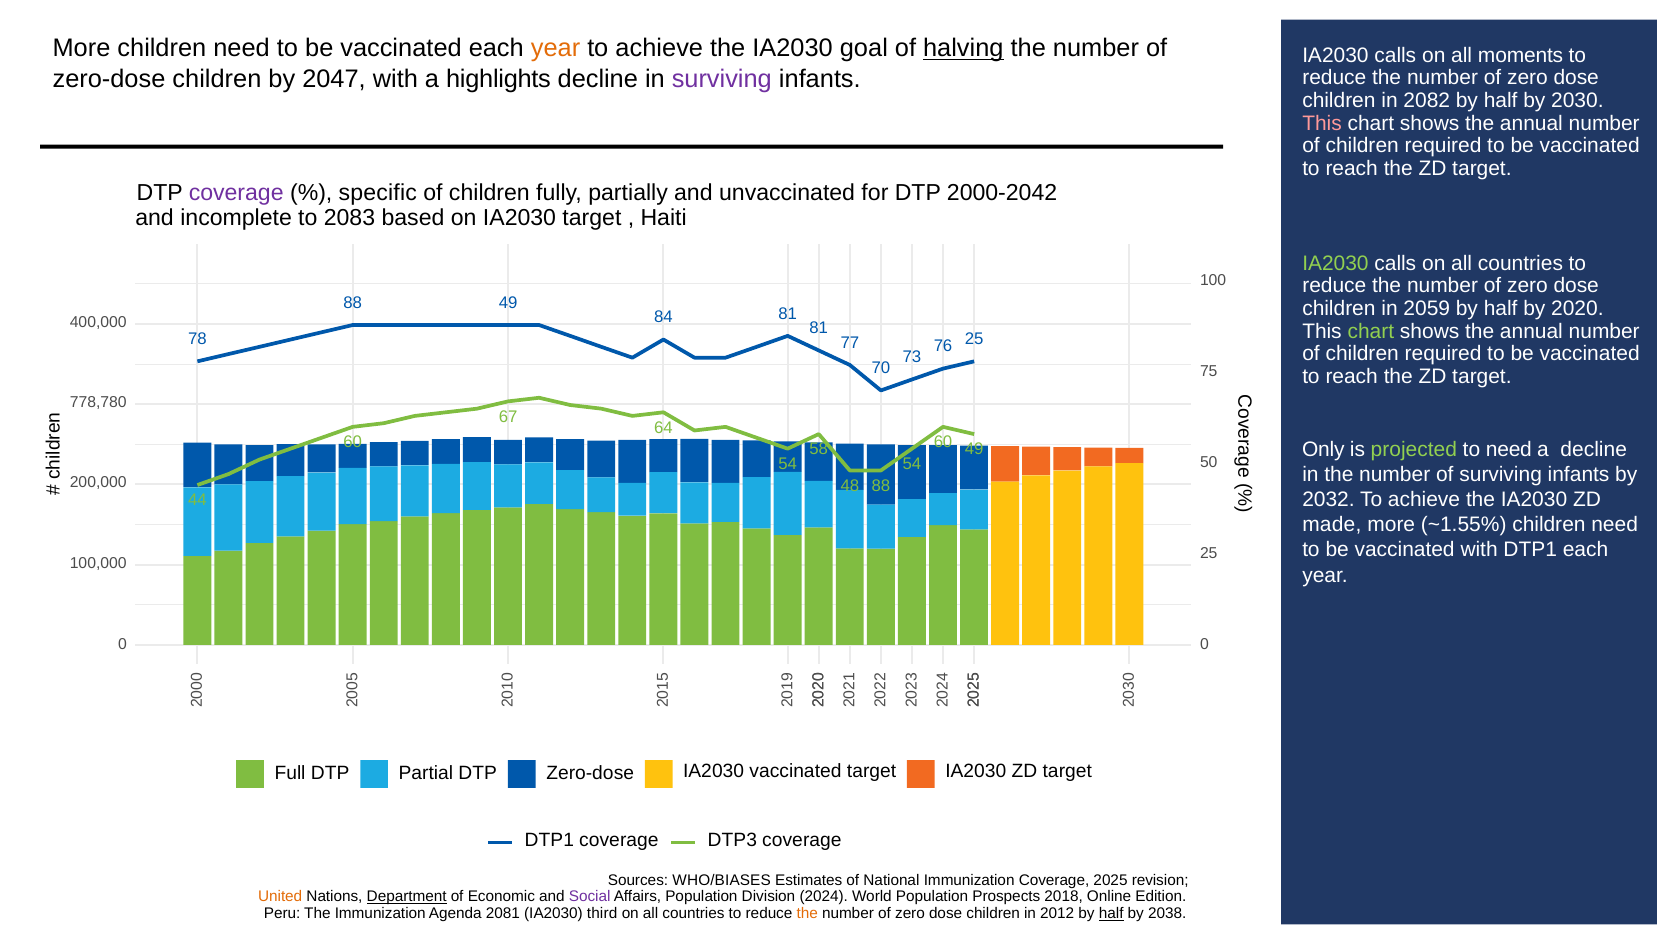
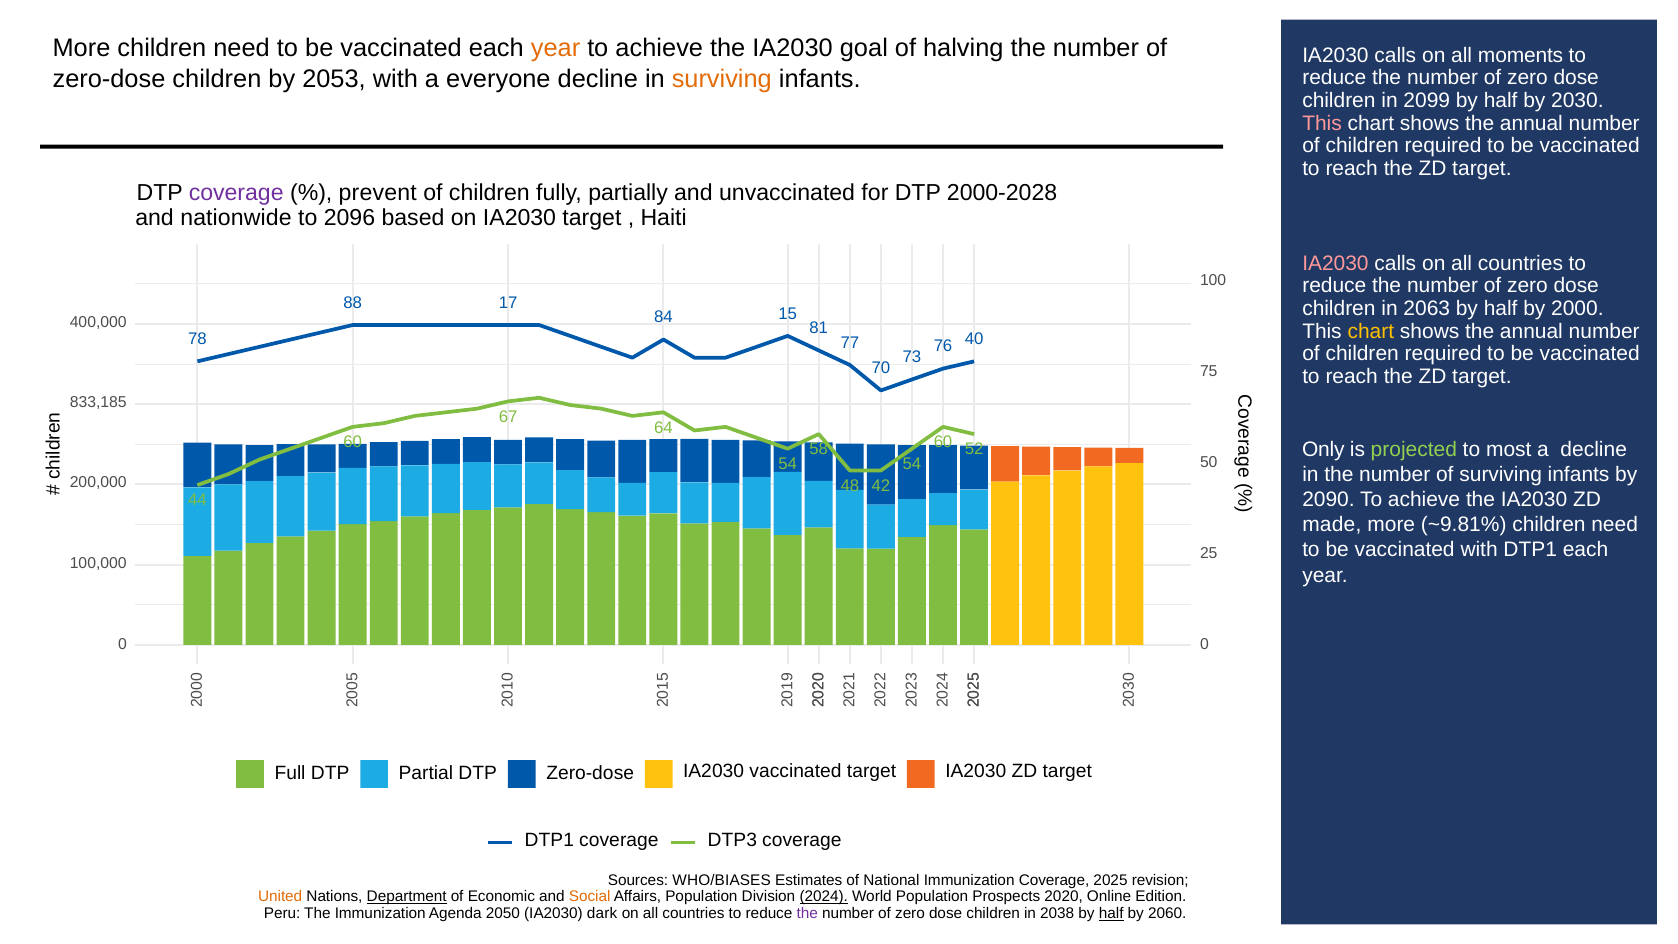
halving underline: present -> none (963, 48)
2047: 2047 -> 2053 (334, 79)
highlights: highlights -> everyone (498, 79)
surviving colour: purple -> orange (722, 79)
2082: 2082 -> 2099 (1427, 100)
specific: specific -> prevent (378, 193)
2000-2042: 2000-2042 -> 2000-2028 (1002, 193)
incomplete: incomplete -> nationwide (236, 218)
2083: 2083 -> 2096 (349, 218)
IA2030 colour: light green -> pink (1335, 263)
88 49: 49 -> 17 (508, 303)
2059: 2059 -> 2063 (1427, 308)
2020: 2020 -> 2000 (1577, 308)
84 81: 81 -> 15 (788, 314)
chart colour: light green -> yellow (1371, 331)
76 25: 25 -> 40 (974, 339)
778,780: 778,780 -> 833,185 (98, 402)
60 49: 49 -> 52 (974, 449)
to need: need -> most (1509, 449)
48 88: 88 -> 42 (881, 486)
2032: 2032 -> 2090 (1328, 500)
~1.55%: ~1.55% -> ~9.81% (1464, 525)
Social colour: purple -> orange (590, 897)
2024 underline: none -> present (824, 897)
2018: 2018 -> 2020 (1064, 897)
2081: 2081 -> 2050 (503, 913)
third: third -> dark (602, 913)
the colour: orange -> purple (807, 913)
2012: 2012 -> 2038 (1057, 913)
2038: 2038 -> 2060 (1167, 913)
